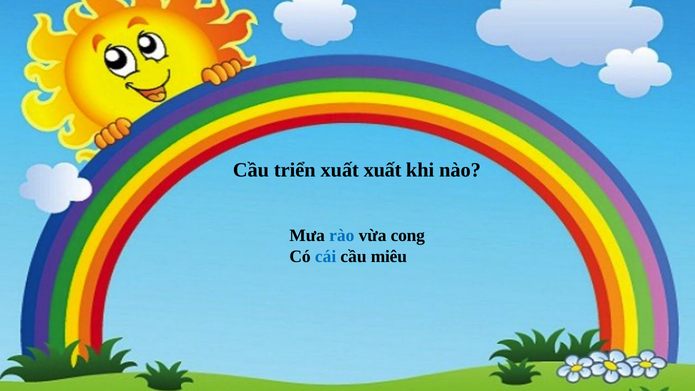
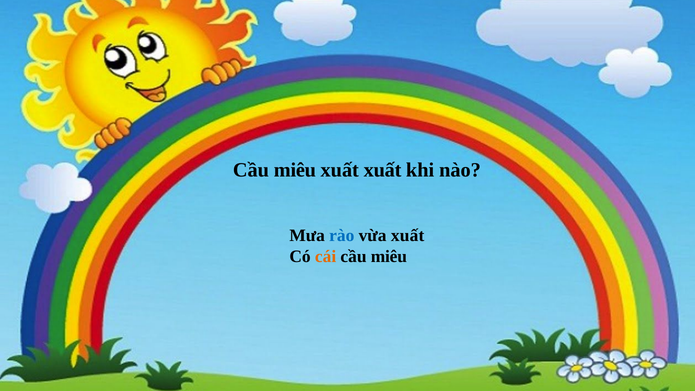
triển: triển -> miêu (295, 170)
vừa cong: cong -> xuất (408, 235)
cái colour: blue -> orange (326, 256)
